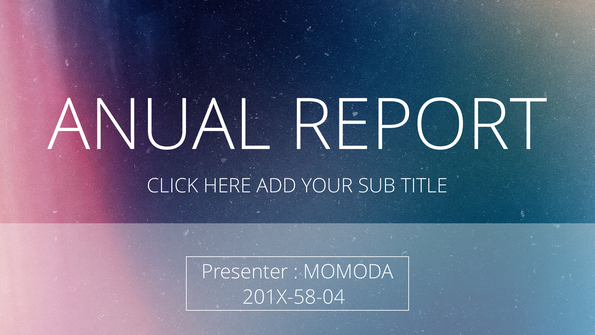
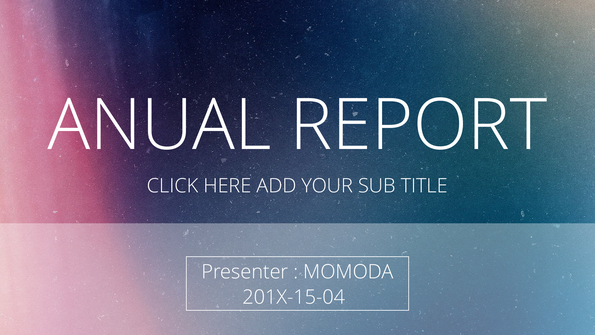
201X-58-04: 201X-58-04 -> 201X-15-04 (294, 297)
